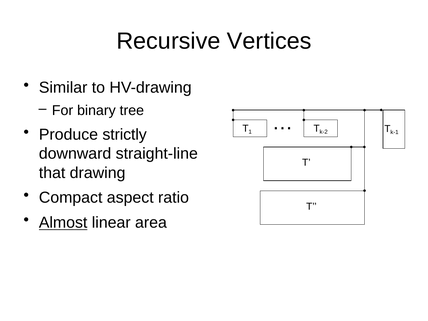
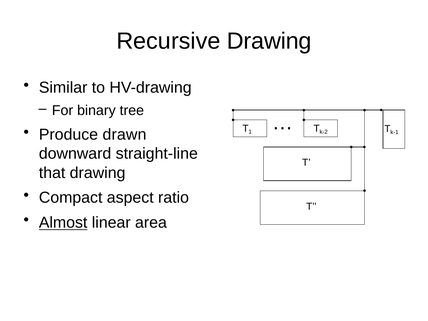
Recursive Vertices: Vertices -> Drawing (269, 41)
strictly: strictly -> drawn (124, 135)
